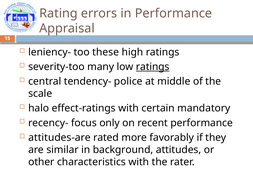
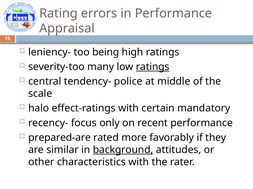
these: these -> being (106, 52)
attitudes-are: attitudes-are -> prepared-are (60, 138)
background underline: none -> present (123, 150)
